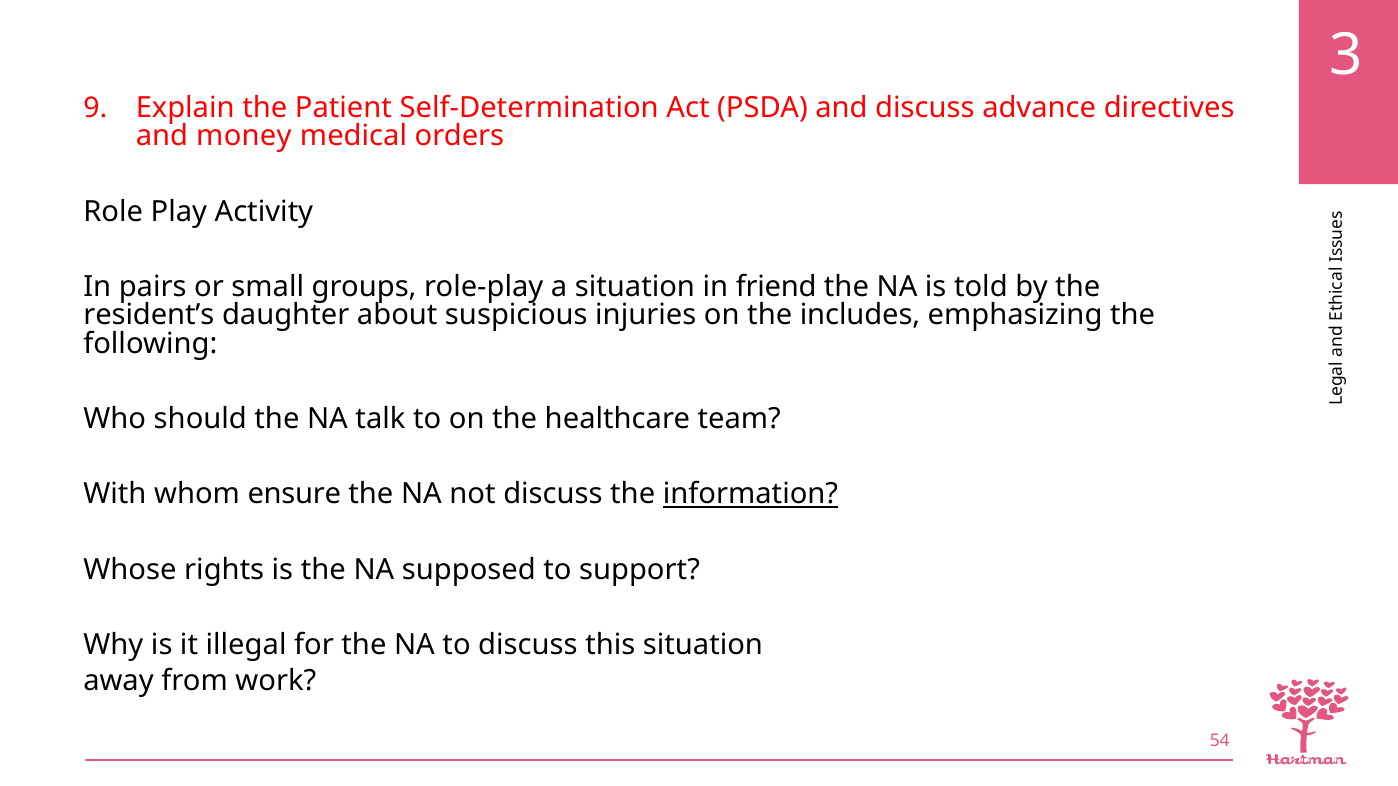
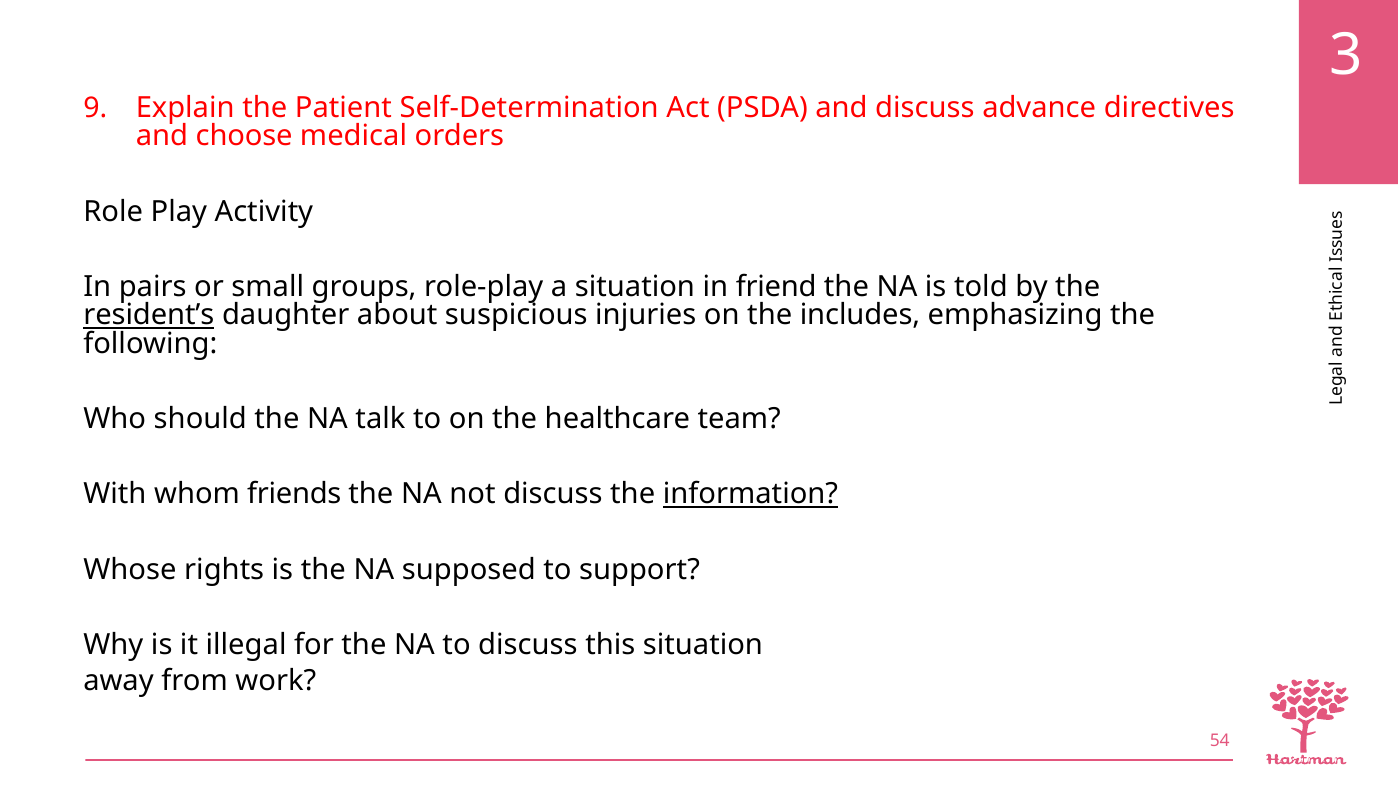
money: money -> choose (244, 136)
resident’s underline: none -> present (149, 315)
ensure: ensure -> friends (294, 495)
